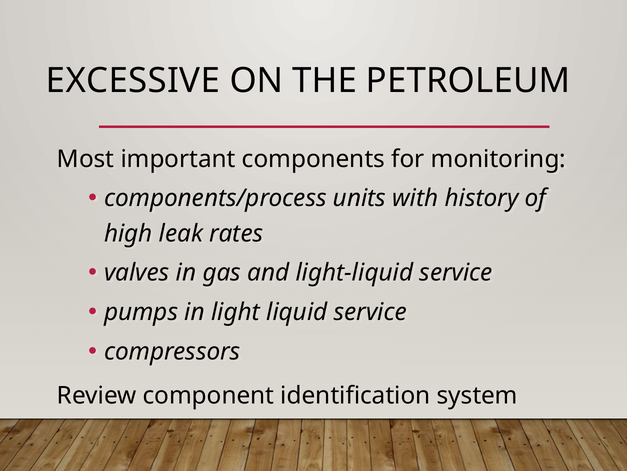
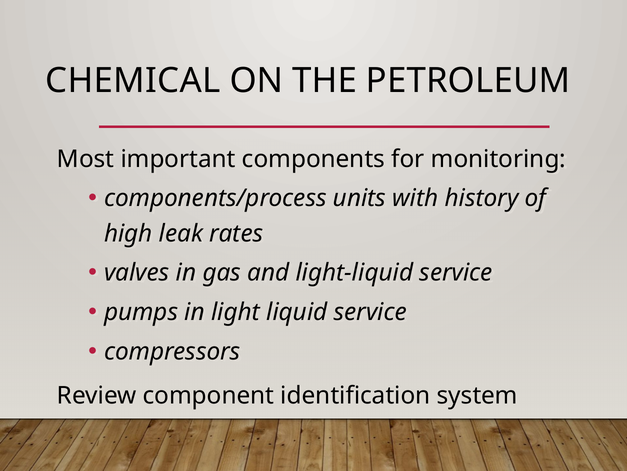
EXCESSIVE: EXCESSIVE -> CHEMICAL (133, 81)
